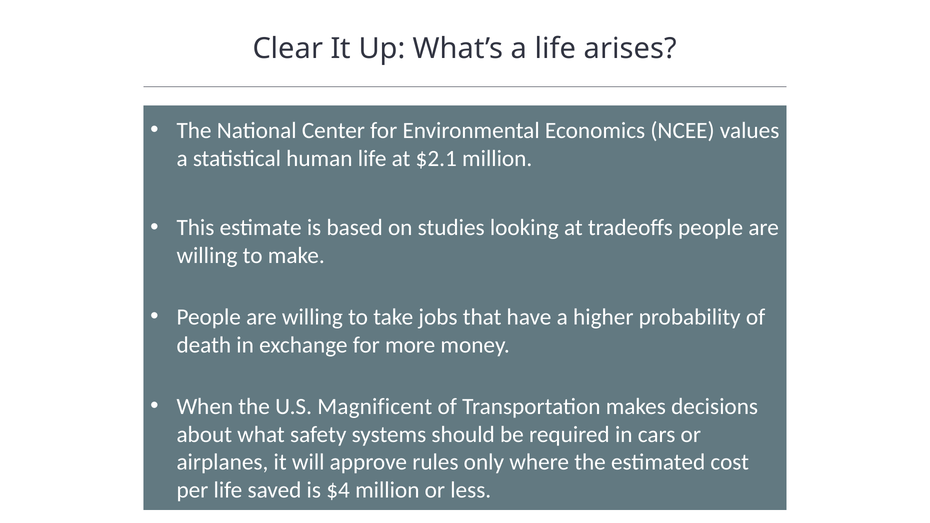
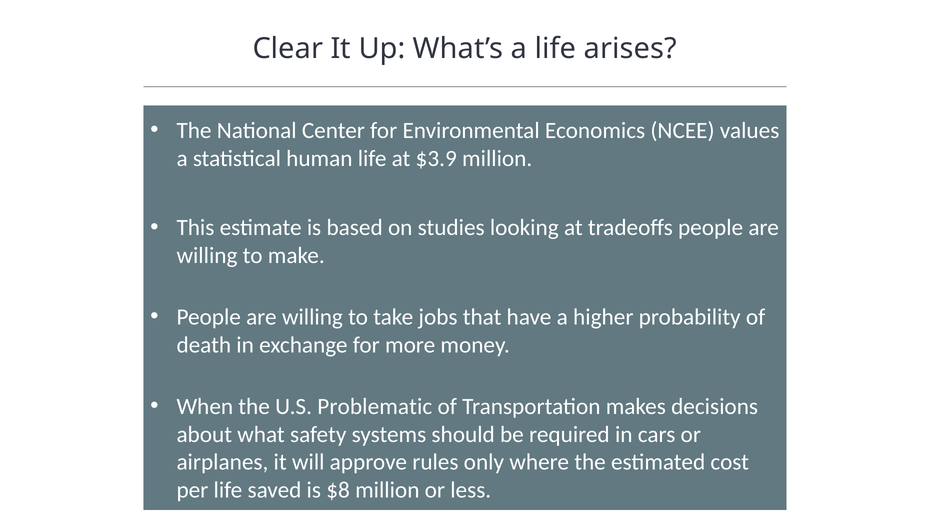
$2.1: $2.1 -> $3.9 (436, 158)
Magnificent: Magnificent -> Problematic (375, 407)
$4: $4 -> $8 (338, 490)
